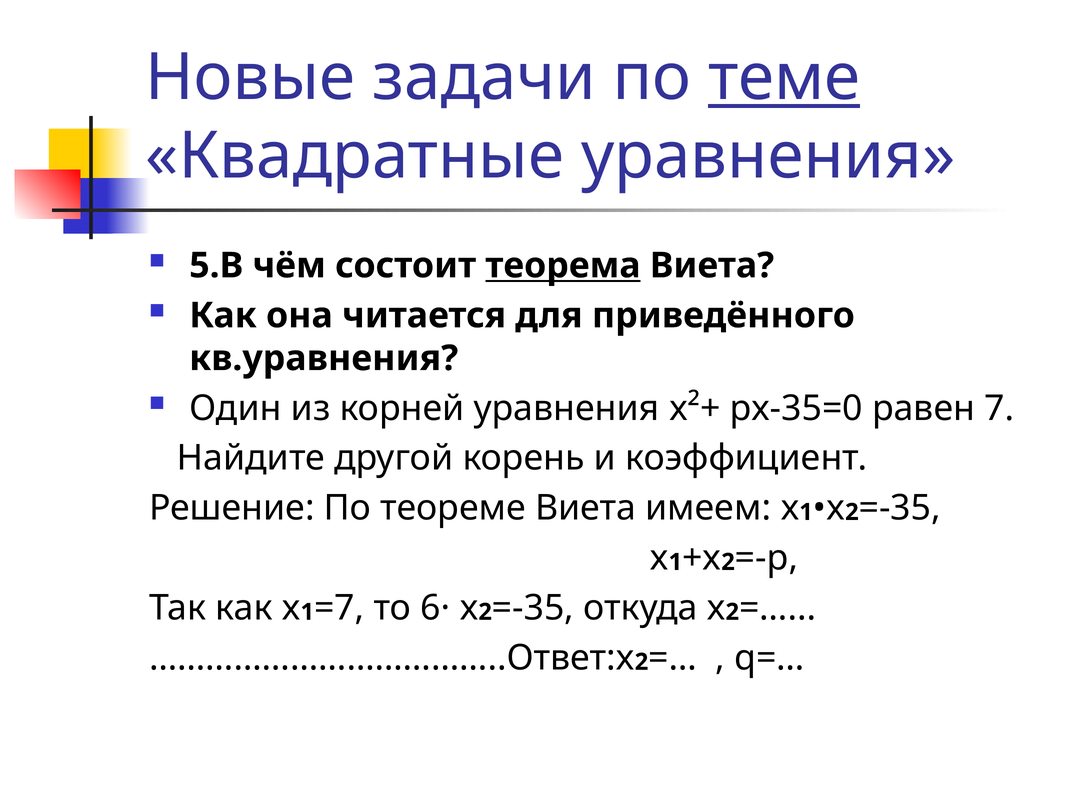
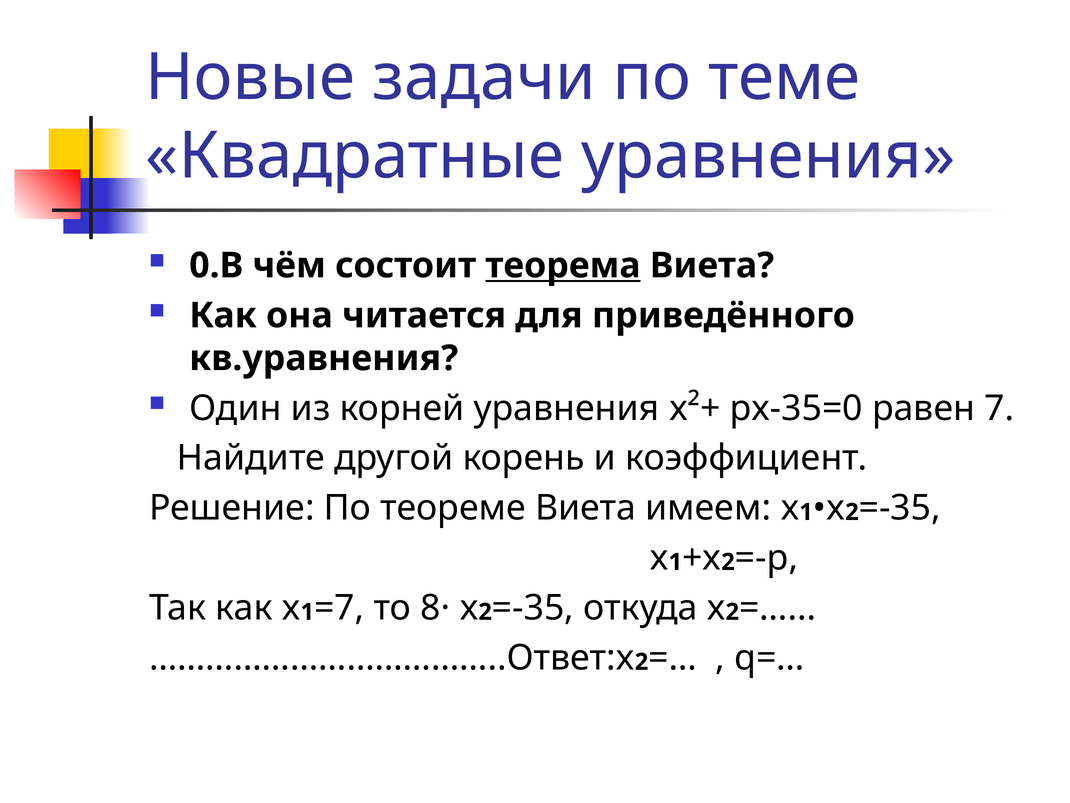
теме underline: present -> none (784, 78)
5.В: 5.В -> 0.В (216, 265)
6·: 6· -> 8· (435, 608)
